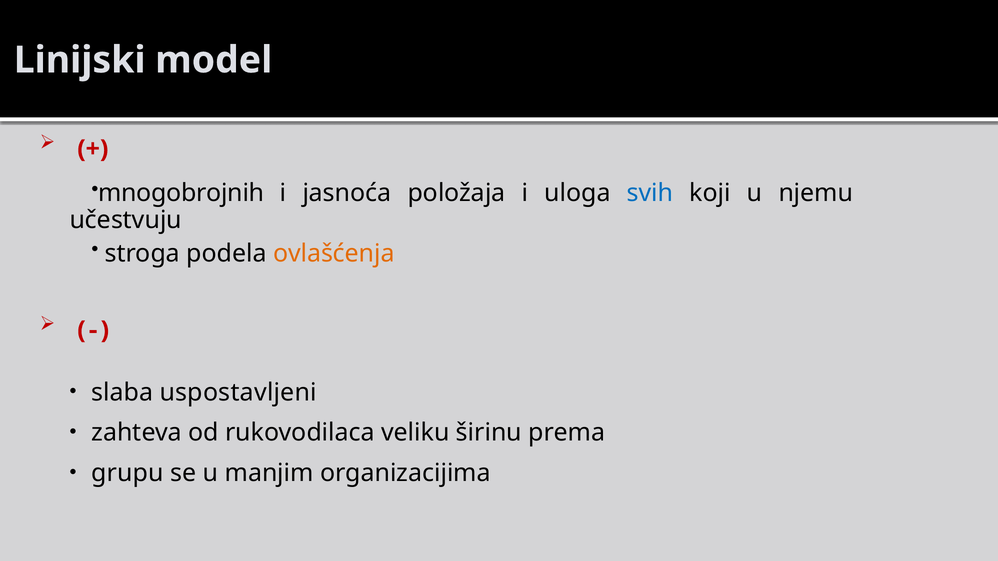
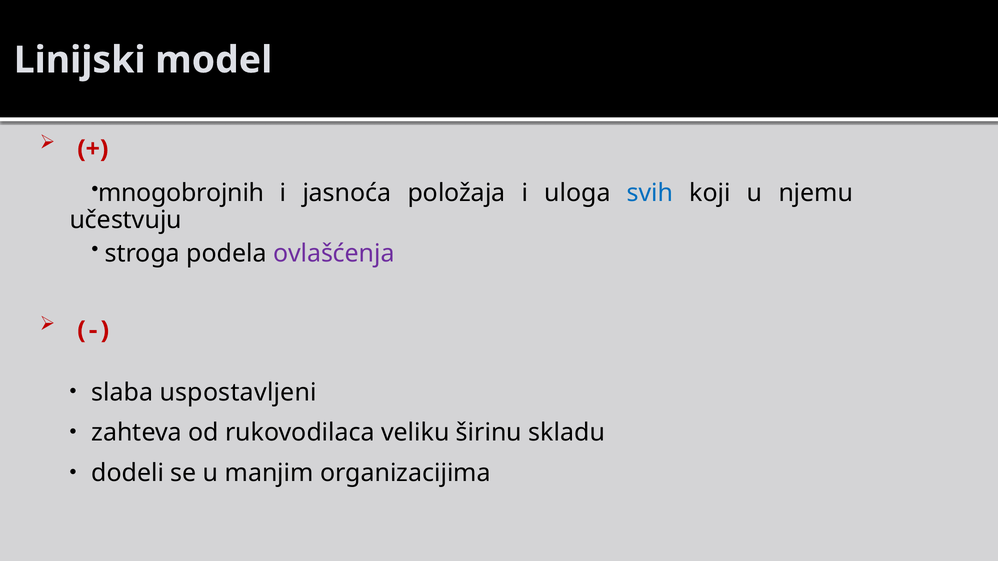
ovlašćenja colour: orange -> purple (334, 253)
prema: prema -> skladu (567, 433)
grupu: grupu -> dodeli (128, 473)
